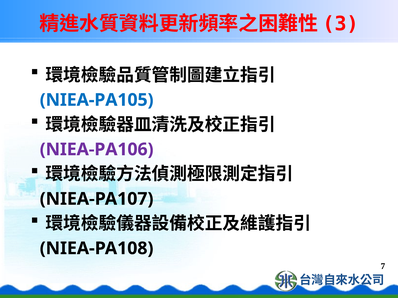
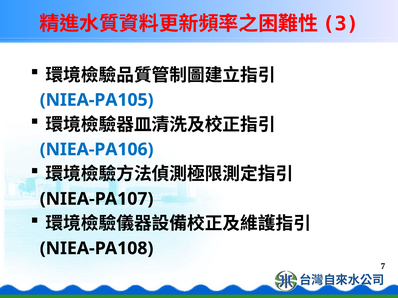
NIEA-PA106 colour: purple -> blue (97, 150)
